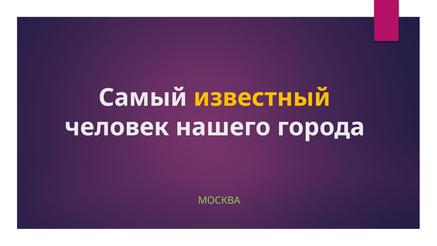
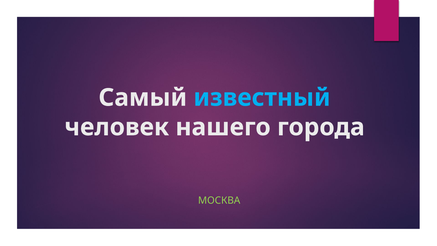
известный colour: yellow -> light blue (262, 98)
